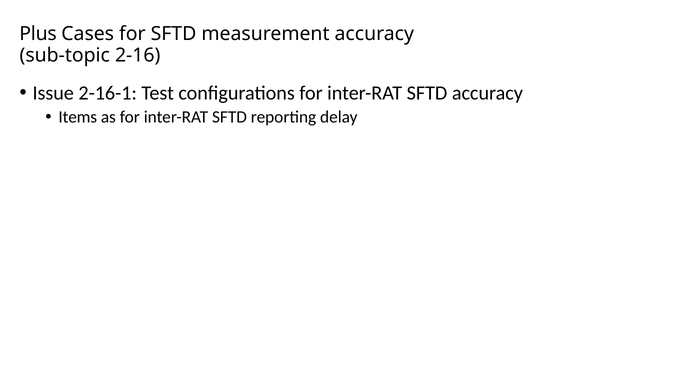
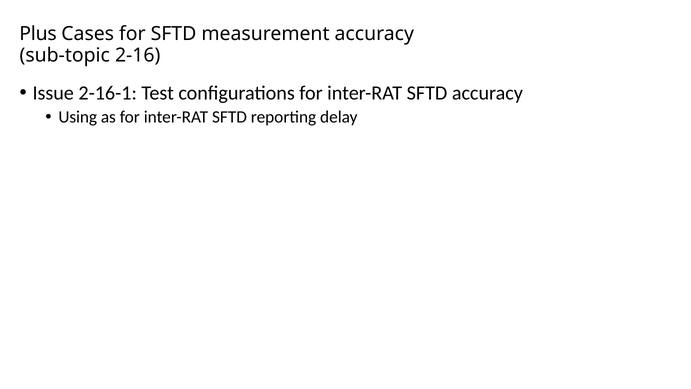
Items: Items -> Using (78, 117)
